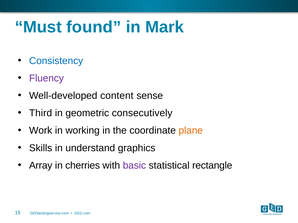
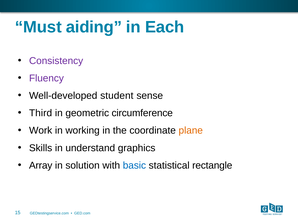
found: found -> aiding (94, 27)
Mark: Mark -> Each (165, 27)
Consistency colour: blue -> purple (56, 61)
content: content -> student (117, 96)
consecutively: consecutively -> circumference (142, 113)
cherries: cherries -> solution (83, 166)
basic colour: purple -> blue (134, 166)
